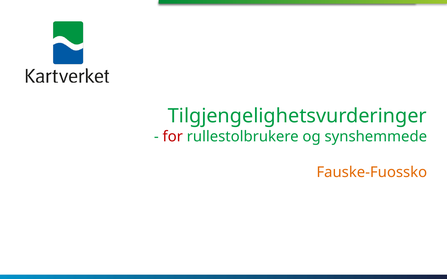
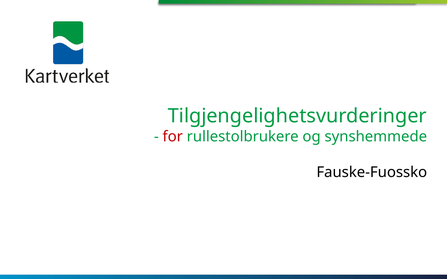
Fauske-Fuossko colour: orange -> black (372, 172)
